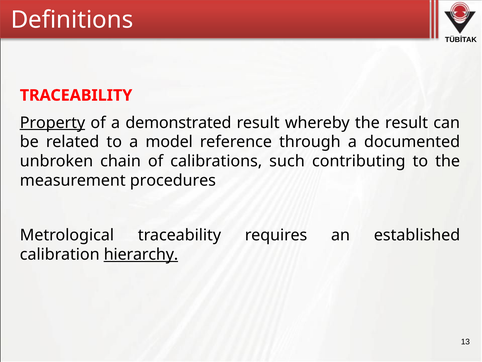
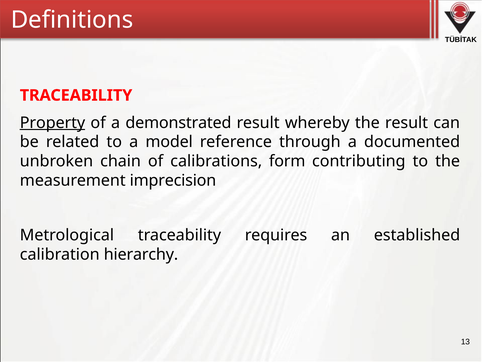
such: such -> form (287, 161)
procedures: procedures -> imprecision (173, 180)
hierarchy underline: present -> none (141, 254)
